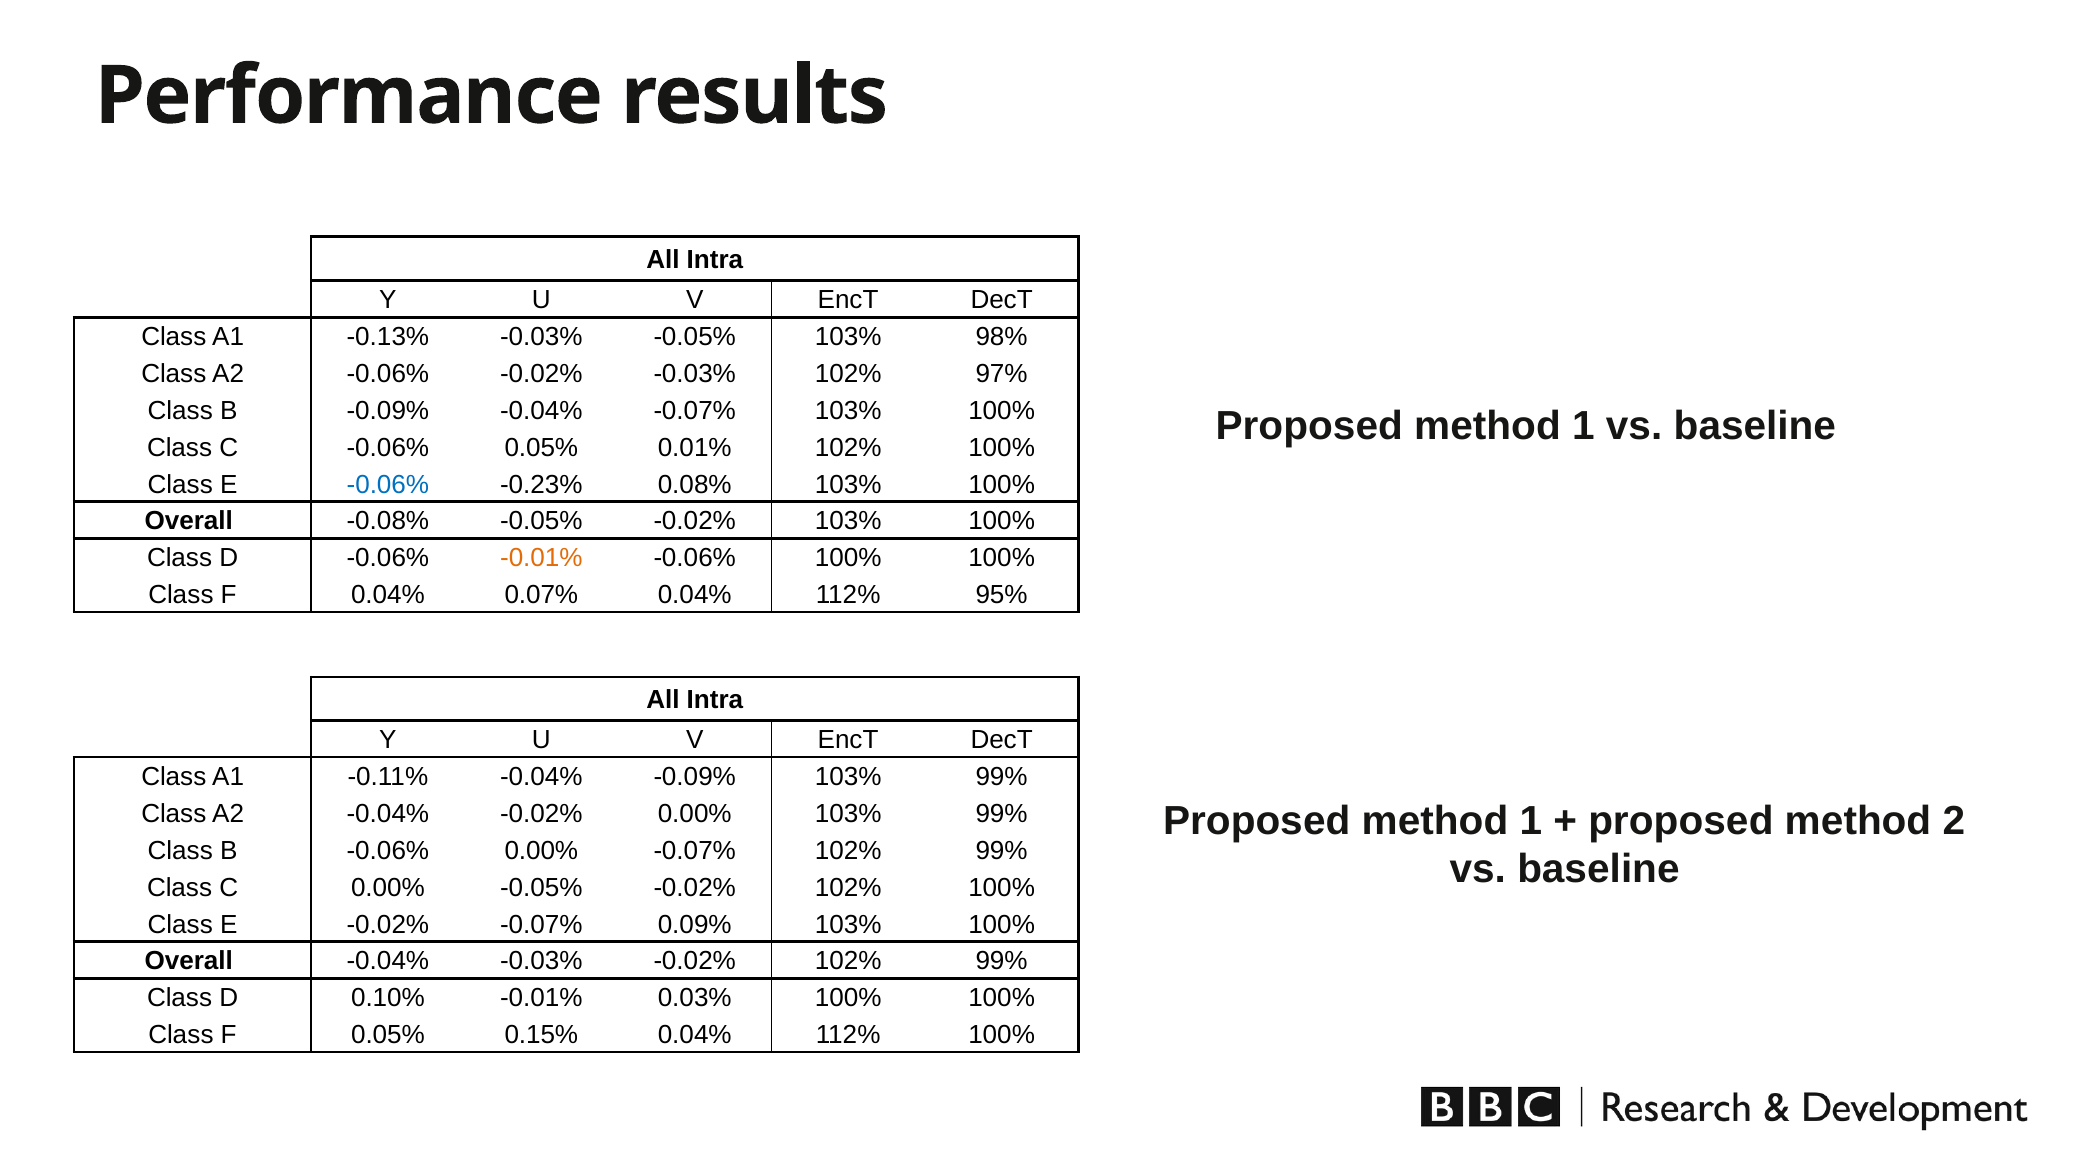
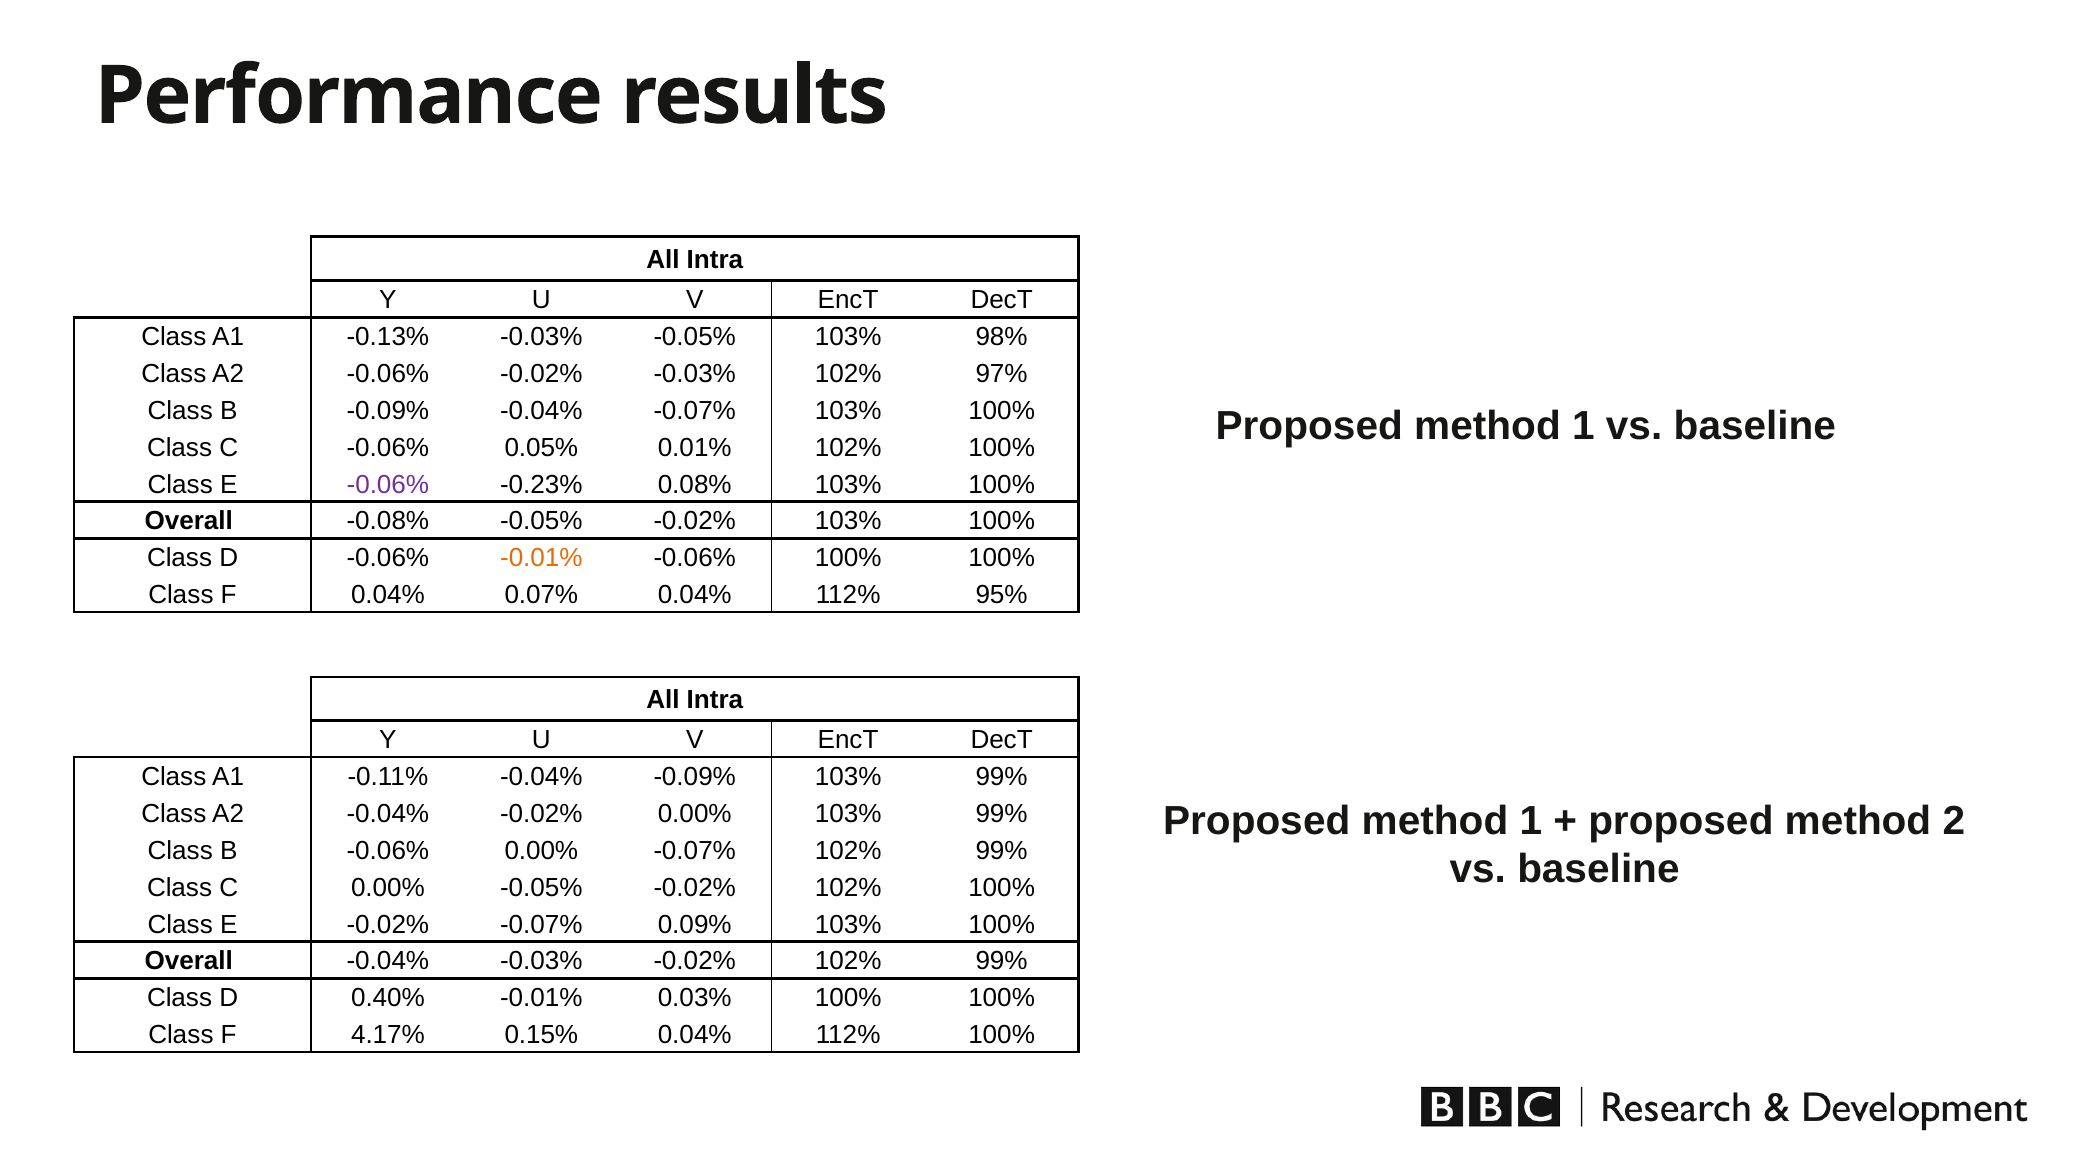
-0.06% colour: blue -> purple (388, 484)
0.10%: 0.10% -> 0.40% (388, 998)
F 0.05%: 0.05% -> 4.17% (388, 1035)
